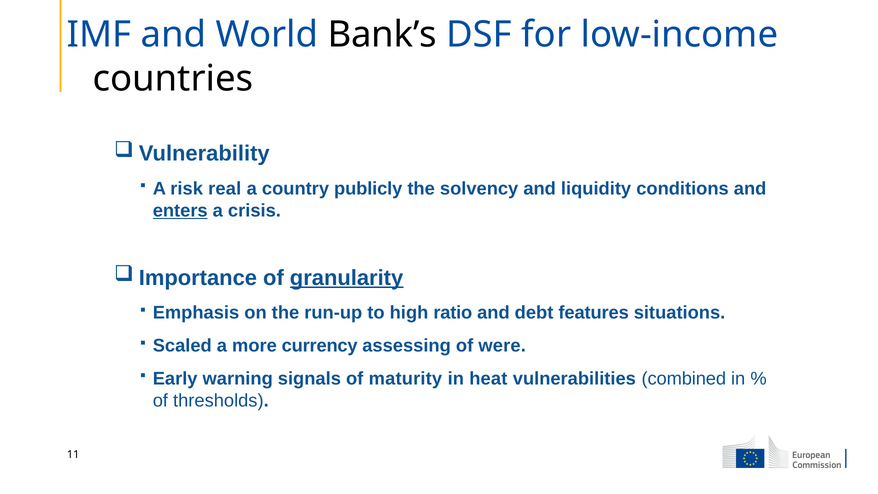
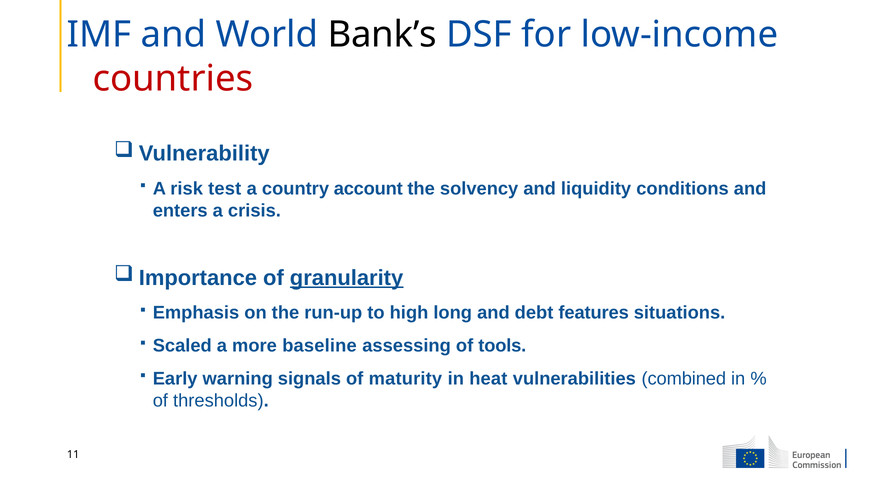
countries colour: black -> red (173, 79)
real: real -> test (225, 188)
publicly: publicly -> account (368, 188)
enters underline: present -> none (180, 210)
ratio: ratio -> long (453, 313)
currency: currency -> baseline (319, 346)
were: were -> tools (502, 346)
